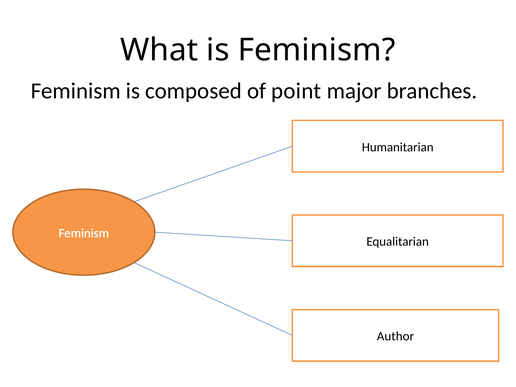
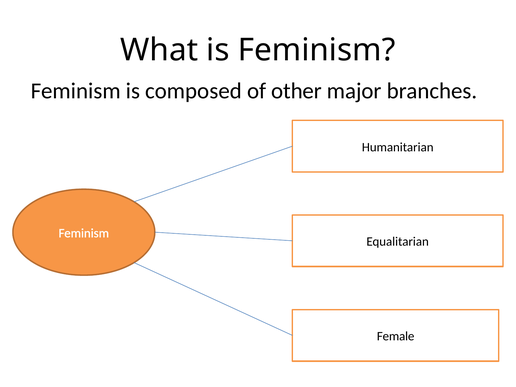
point: point -> other (297, 91)
Author: Author -> Female (396, 336)
